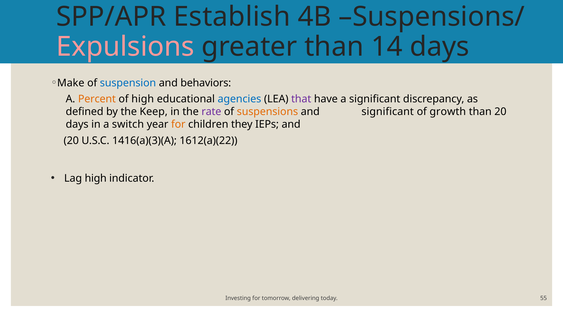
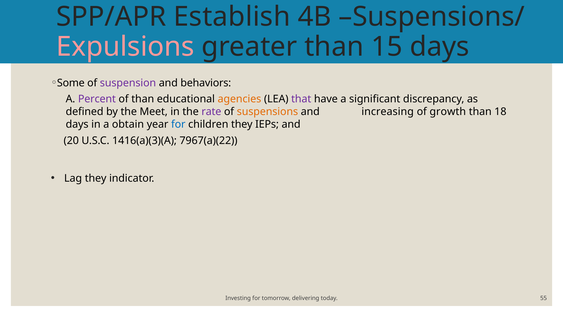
14: 14 -> 15 (387, 47)
Make: Make -> Some (71, 83)
suspension colour: blue -> purple (128, 83)
Percent colour: orange -> purple (97, 99)
of high: high -> than (143, 99)
agencies colour: blue -> orange (239, 99)
Keep: Keep -> Meet (154, 112)
and significant: significant -> increasing (388, 112)
than 20: 20 -> 18 (500, 112)
switch: switch -> obtain (128, 124)
for colour: orange -> blue (178, 124)
1612(a)(22: 1612(a)(22 -> 7967(a)(22 (208, 141)
Lag high: high -> they (96, 178)
